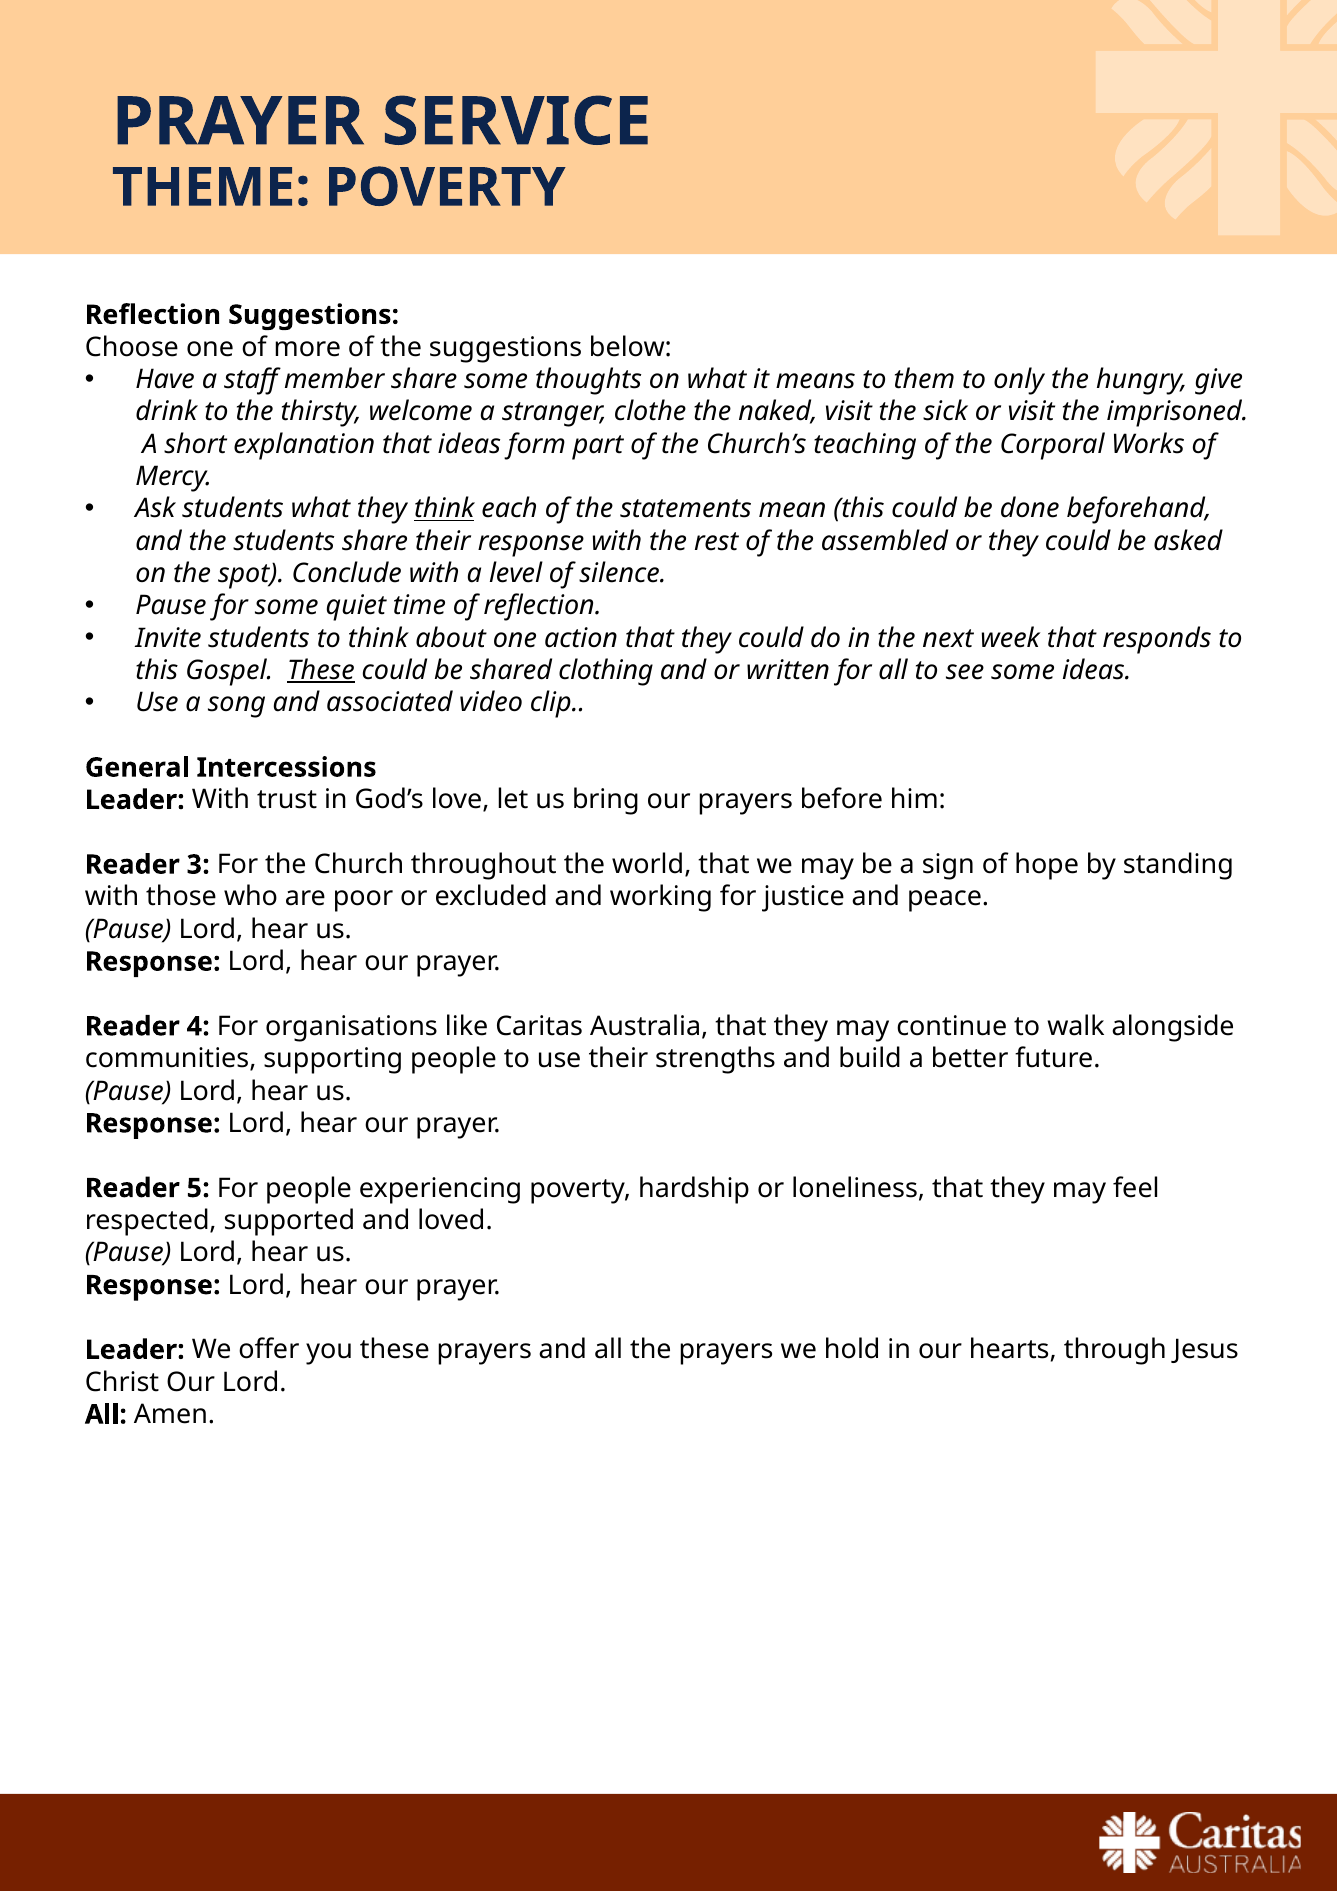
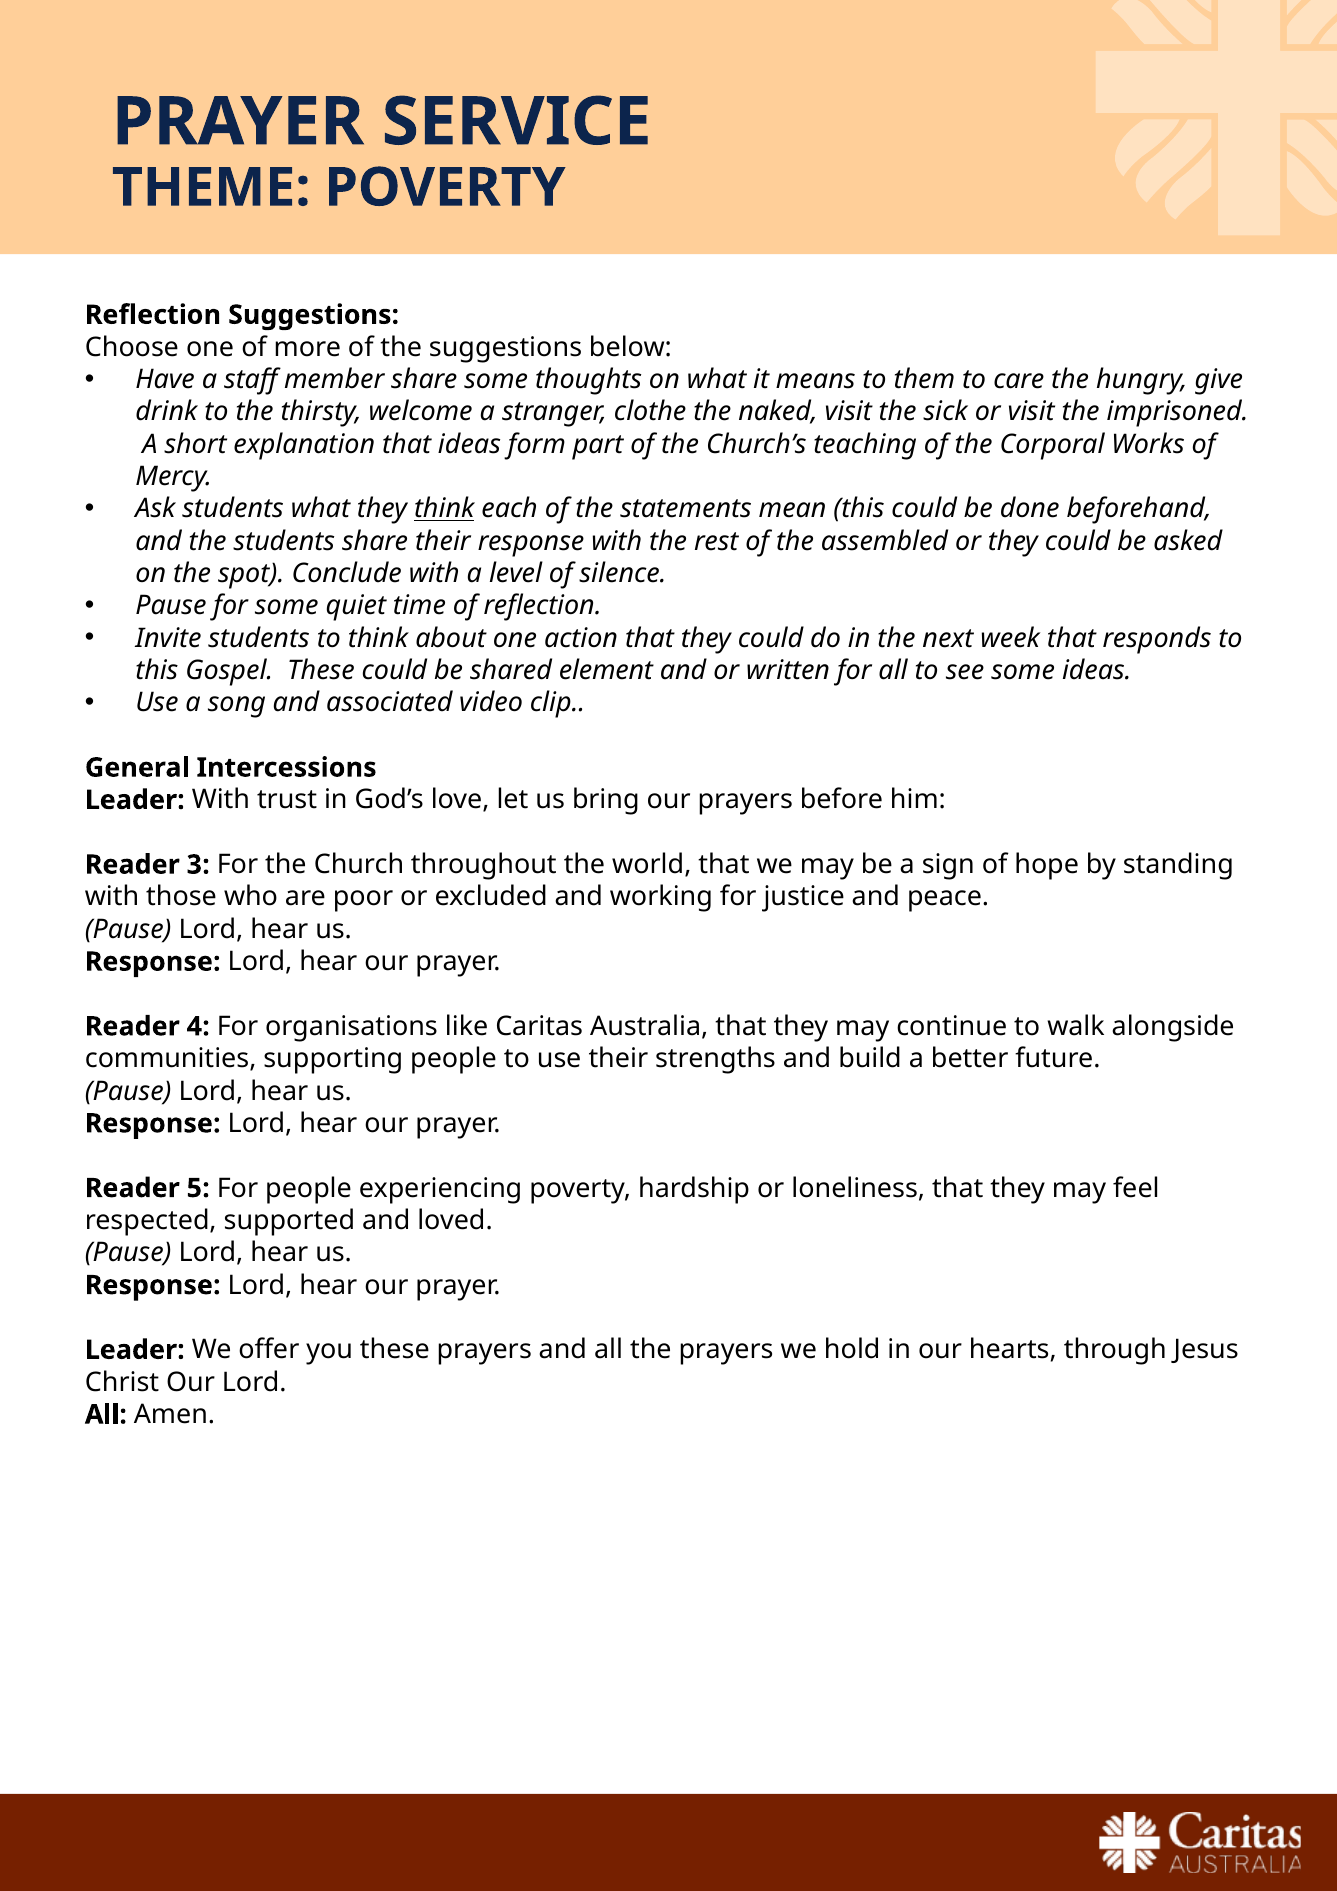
only: only -> care (1019, 380)
These underline: present -> none (321, 671)
clothing: clothing -> element (606, 671)
